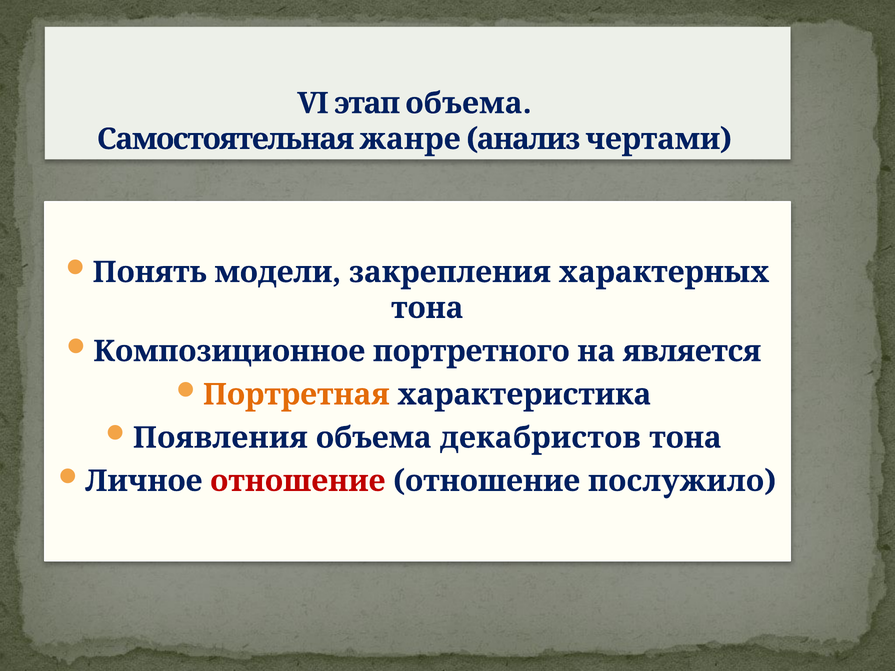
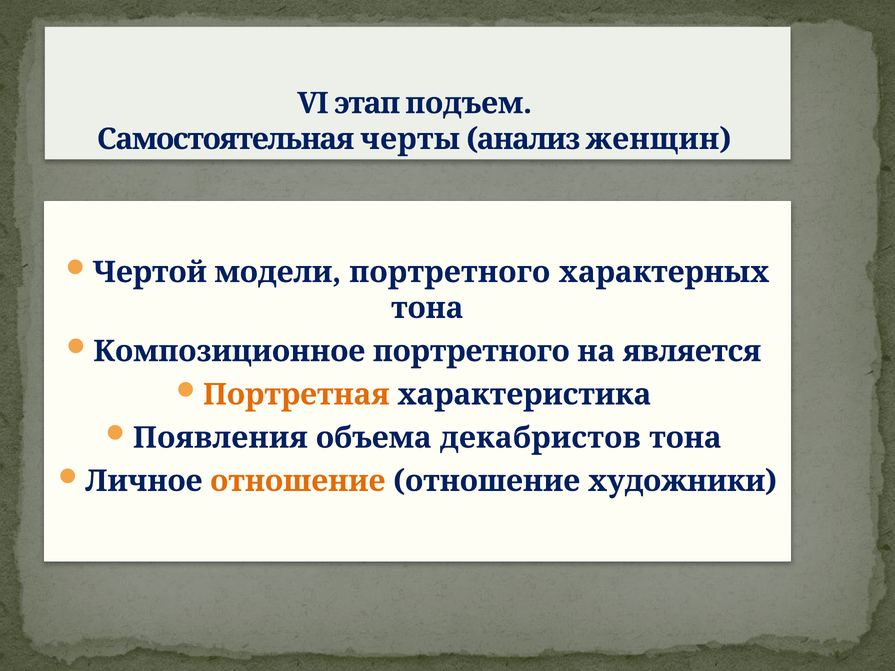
этап объема: объема -> подъем (469, 103)
жанре: жанре -> черты (410, 139)
чертами: чертами -> женщин (659, 139)
Понять: Понять -> Чертой (150, 272)
модели закрепления: закрепления -> портретного (450, 272)
отношение colour: red -> orange (298, 481)
послужило: послужило -> художники (682, 481)
